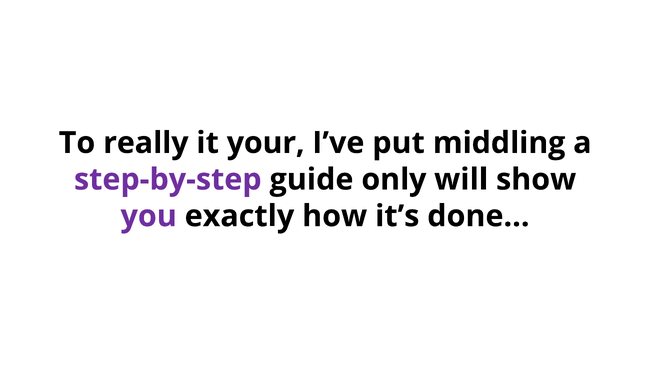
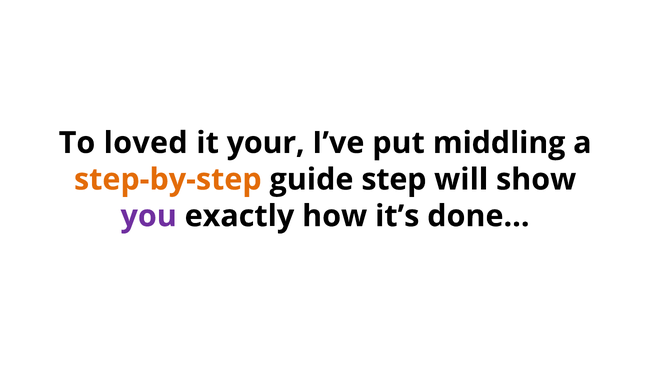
really: really -> loved (146, 143)
step-by-step colour: purple -> orange (168, 179)
only: only -> step (394, 179)
